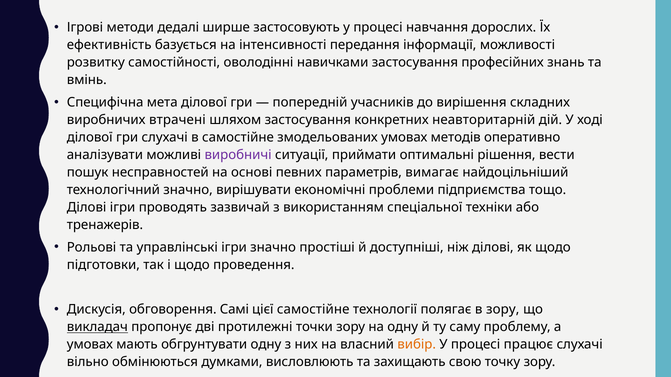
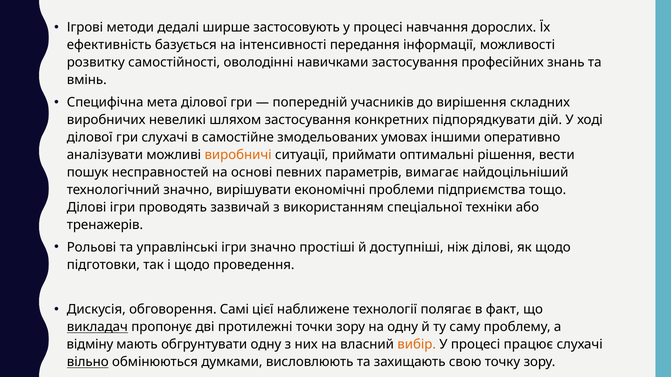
втрачені: втрачені -> невеликі (177, 120)
неавторитарній: неавторитарній -> підпорядкувати (484, 120)
методів: методів -> іншими (456, 138)
виробничі colour: purple -> orange (238, 155)
цієї самостійне: самостійне -> наближене (313, 310)
в зору: зору -> факт (503, 310)
умовах: умовах -> відміну (90, 345)
вільно underline: none -> present (88, 362)
